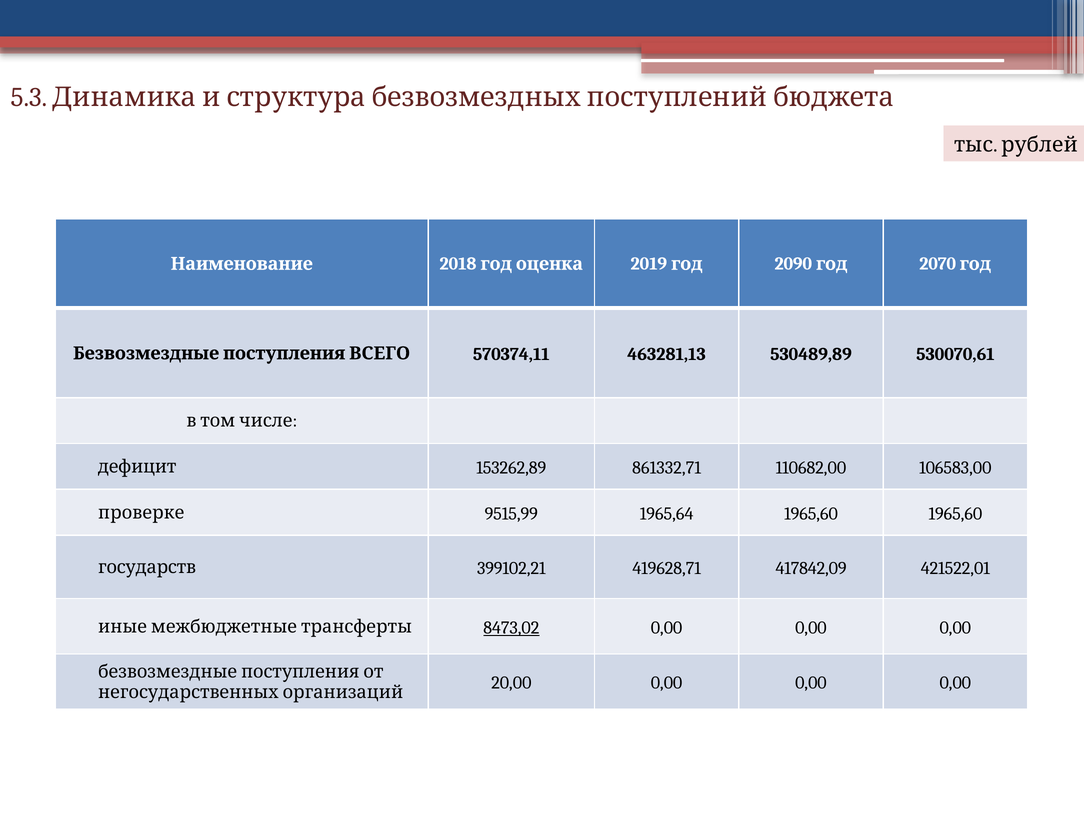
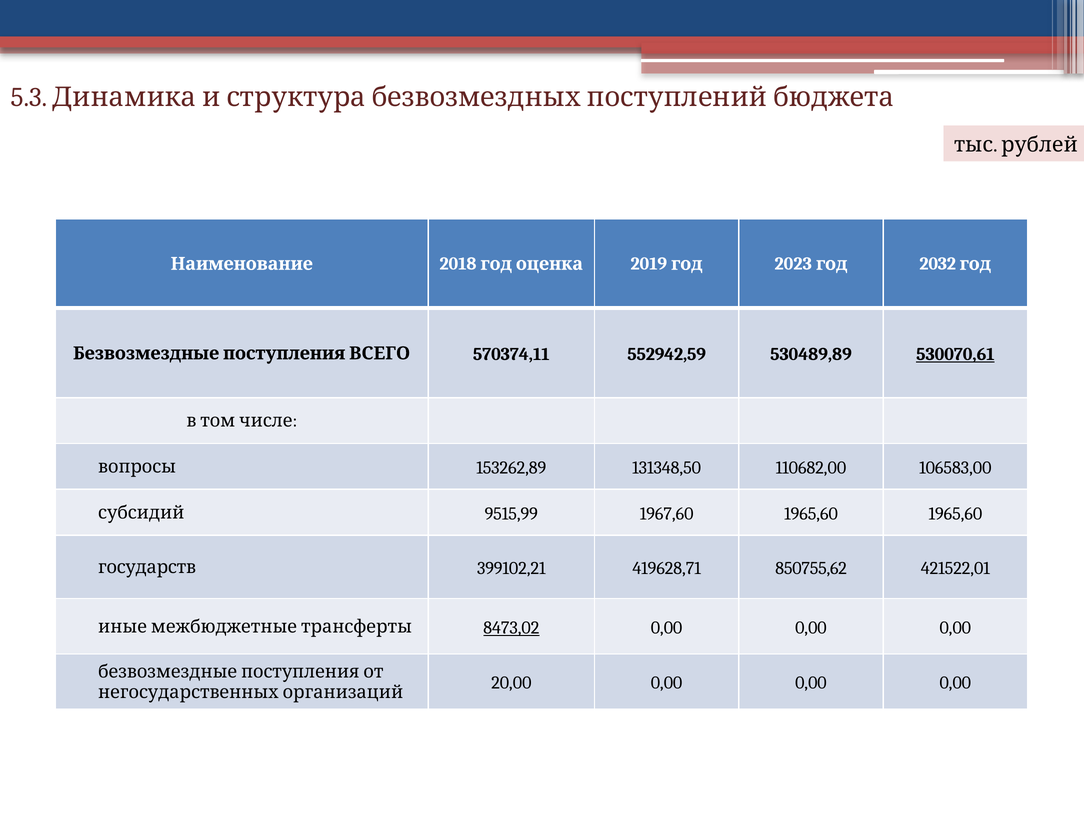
2090: 2090 -> 2023 (793, 264)
2070: 2070 -> 2032 (938, 264)
463281,13: 463281,13 -> 552942,59 (667, 354)
530070,61 underline: none -> present (955, 354)
дефицит: дефицит -> вопросы (137, 467)
861332,71: 861332,71 -> 131348,50 (667, 468)
проверке: проверке -> субсидий (141, 513)
1965,64: 1965,64 -> 1967,60 (667, 514)
417842,09: 417842,09 -> 850755,62 (811, 568)
